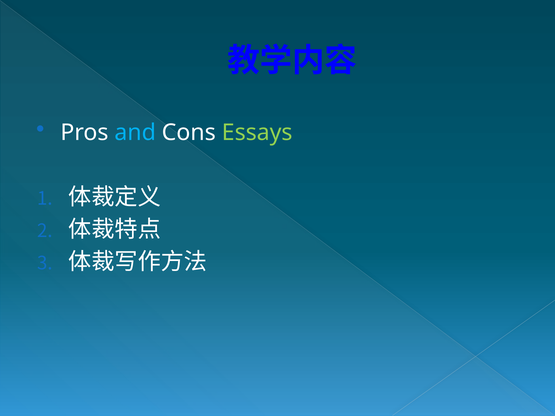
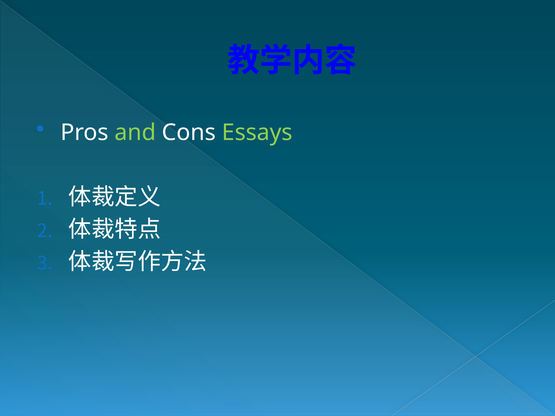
and colour: light blue -> light green (135, 132)
